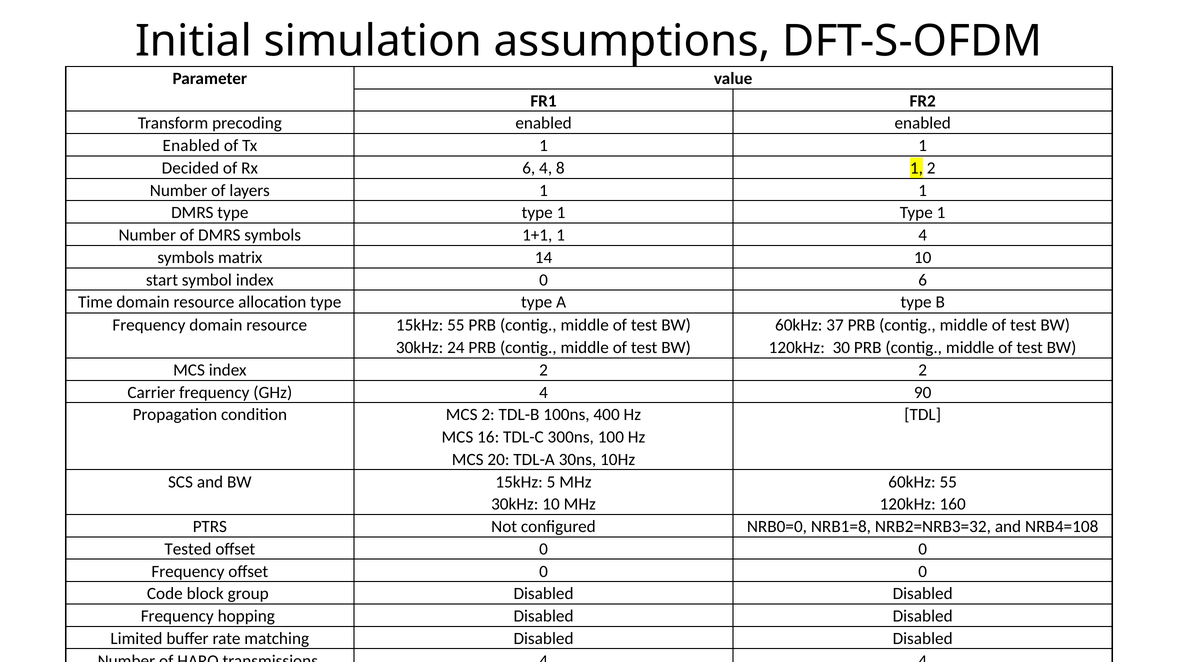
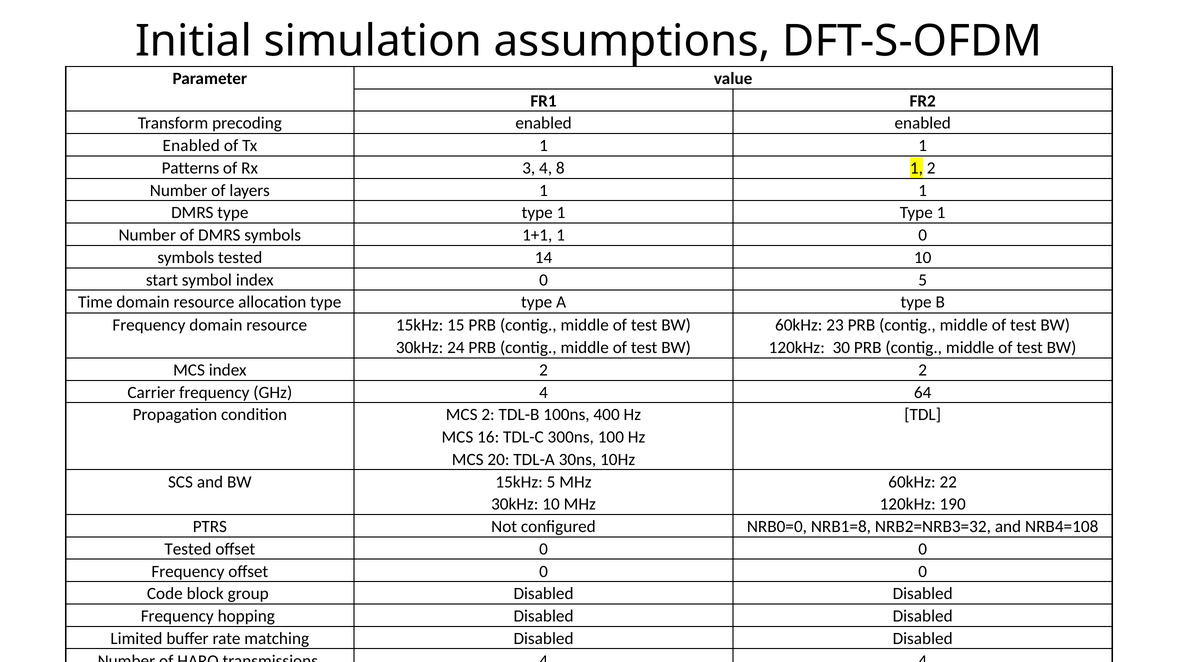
Decided: Decided -> Patterns (190, 168)
Rx 6: 6 -> 3 (529, 168)
1 4: 4 -> 0 (923, 235)
symbols matrix: matrix -> tested (240, 258)
0 6: 6 -> 5 (923, 280)
15kHz 55: 55 -> 15 (456, 326)
37: 37 -> 23 (835, 326)
90: 90 -> 64 (923, 393)
60kHz 55: 55 -> 22 (948, 482)
160: 160 -> 190 (953, 505)
